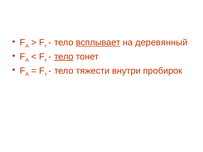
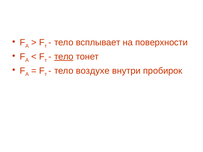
всплывает underline: present -> none (98, 43)
деревянный: деревянный -> поверхности (162, 43)
тяжести: тяжести -> воздухе (93, 71)
